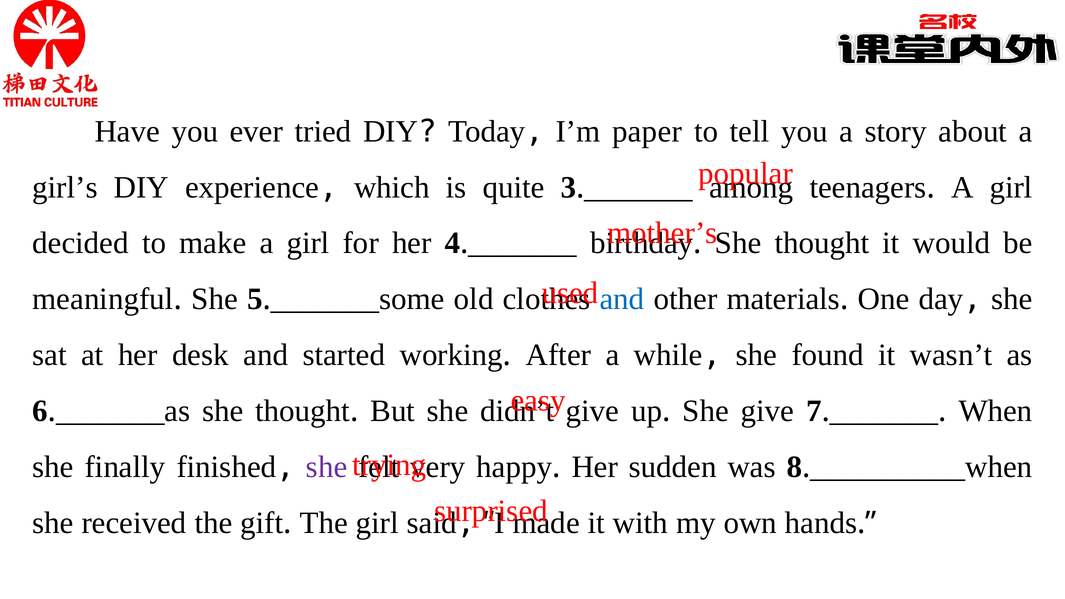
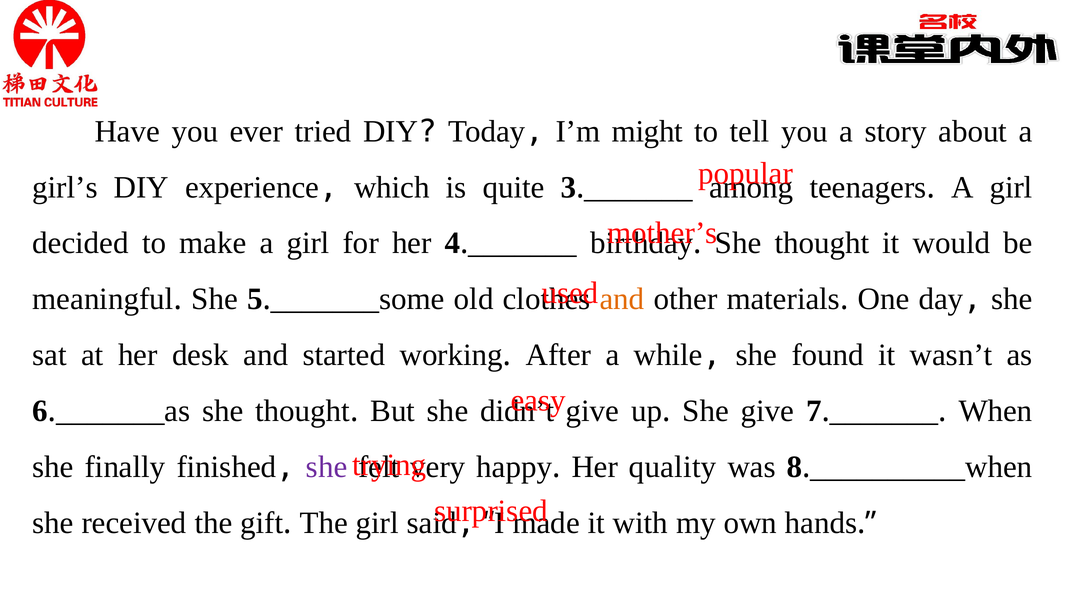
paper: paper -> might (647, 131)
and colour: blue -> orange (622, 299)
sudden: sudden -> quality (673, 467)
